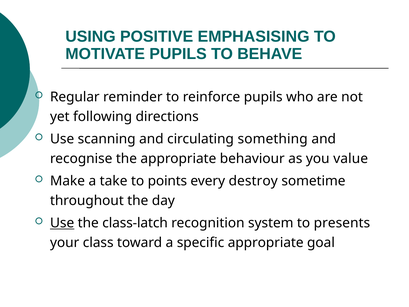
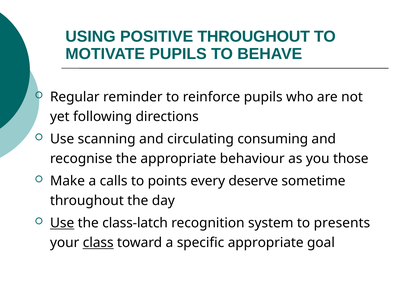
POSITIVE EMPHASISING: EMPHASISING -> THROUGHOUT (254, 37)
something: something -> consuming (273, 139)
value: value -> those (351, 159)
take: take -> calls (114, 181)
destroy: destroy -> deserve (253, 181)
class underline: none -> present (98, 243)
